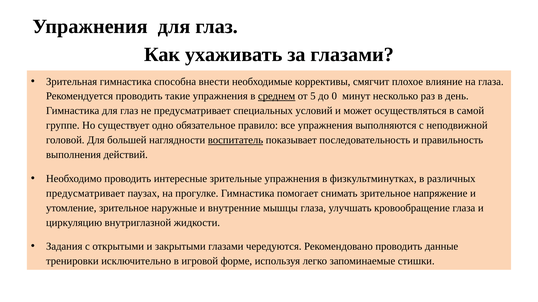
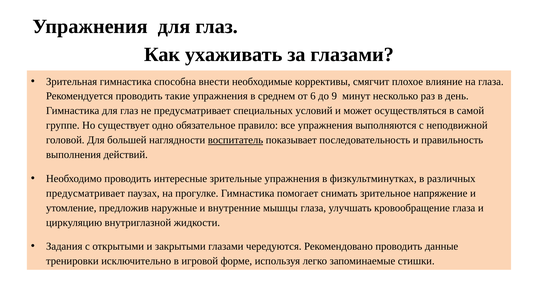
среднем underline: present -> none (277, 96)
5: 5 -> 6 (313, 96)
0: 0 -> 9 (334, 96)
утомление зрительное: зрительное -> предложив (124, 208)
